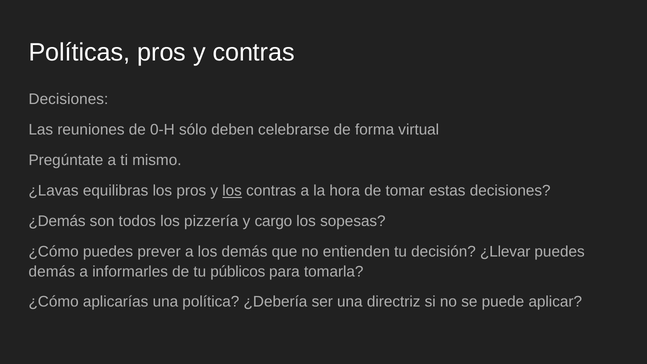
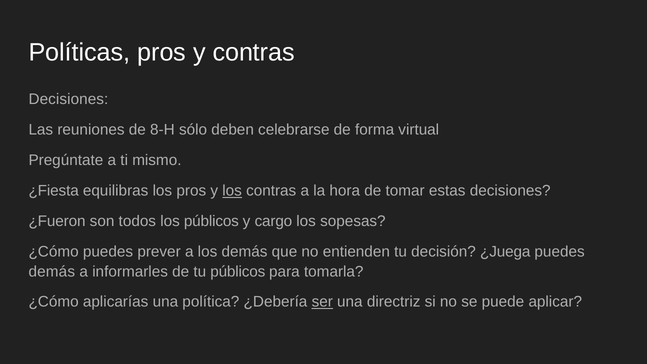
0-H: 0-H -> 8-H (162, 130)
¿Lavas: ¿Lavas -> ¿Fiesta (54, 191)
¿Demás: ¿Demás -> ¿Fueron (57, 221)
los pizzería: pizzería -> públicos (211, 221)
¿Llevar: ¿Llevar -> ¿Juega (505, 252)
ser underline: none -> present (322, 302)
